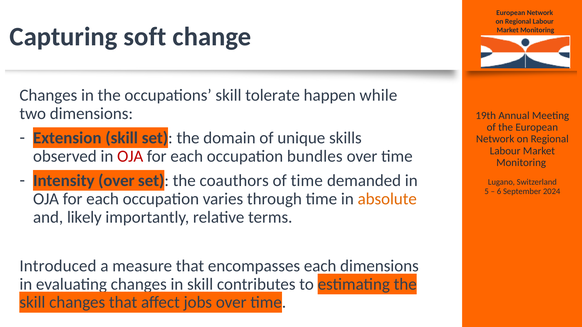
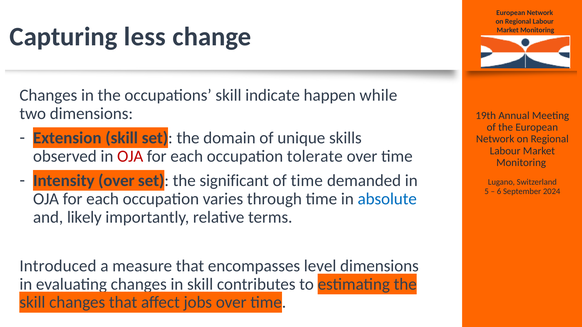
soft: soft -> less (145, 37)
tolerate: tolerate -> indicate (273, 95)
bundles: bundles -> tolerate (315, 156)
coauthors: coauthors -> significant (234, 181)
absolute colour: orange -> blue (387, 199)
encompasses each: each -> level (320, 266)
